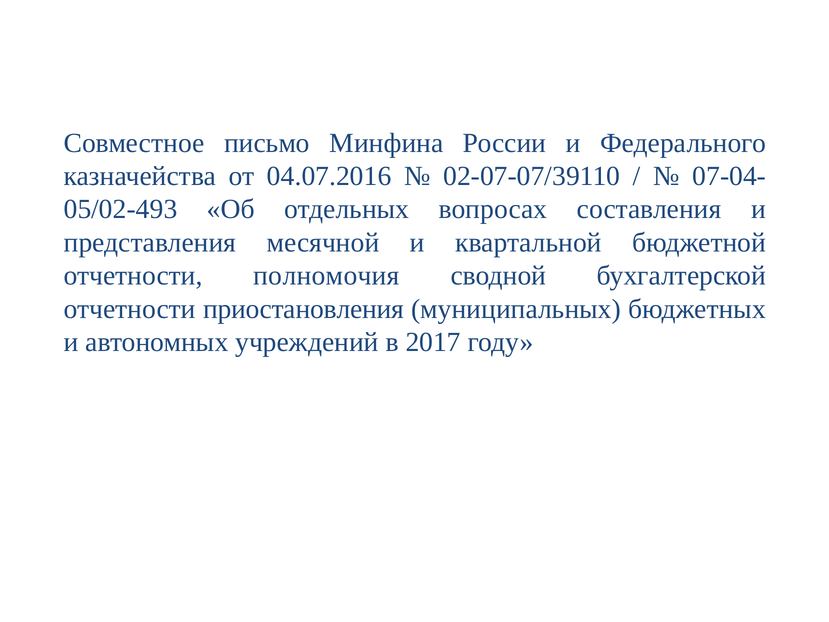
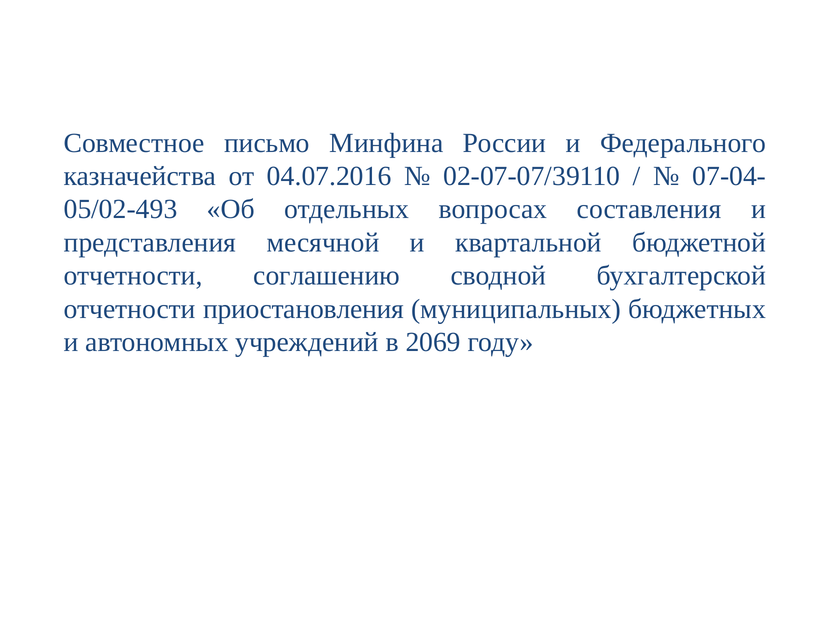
полномочия: полномочия -> соглашению (327, 276)
2017: 2017 -> 2069 (433, 342)
